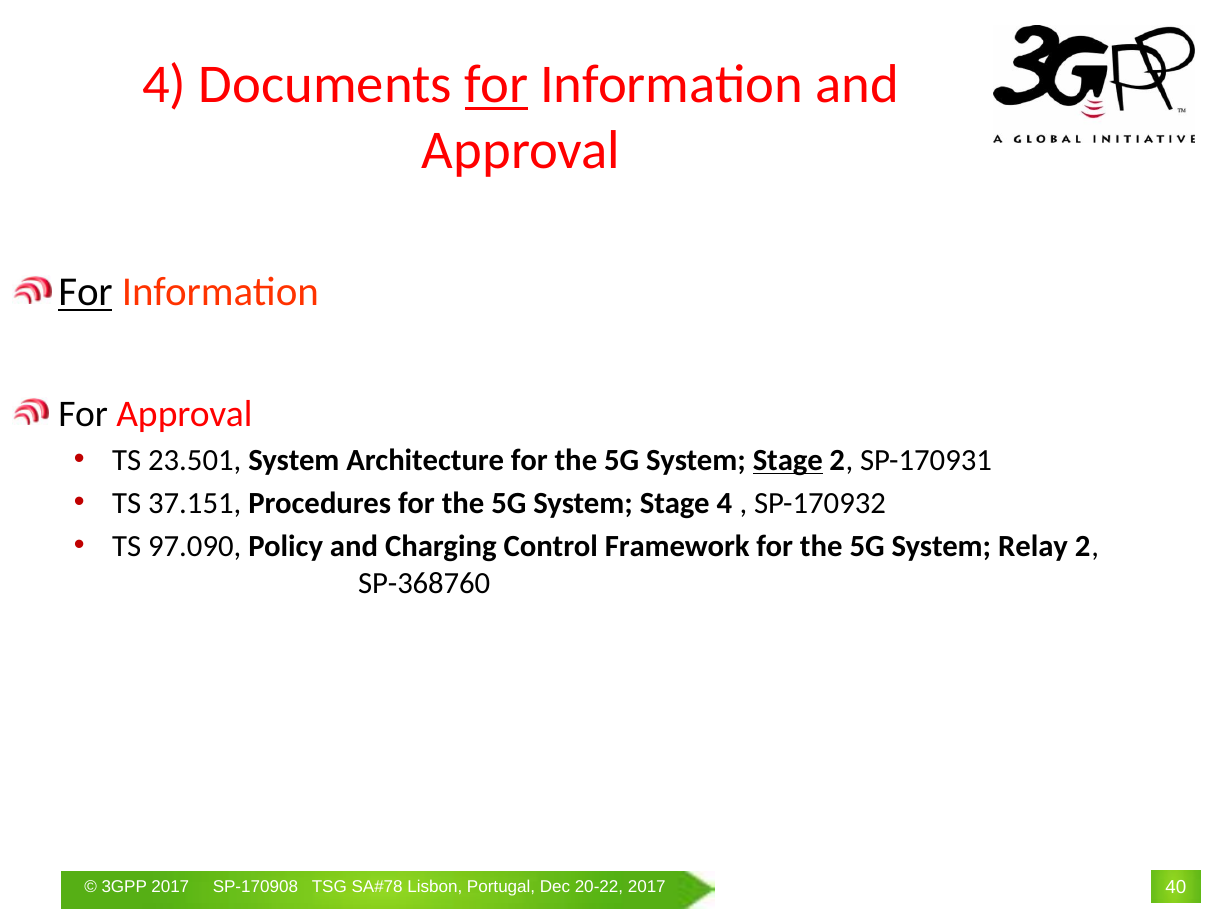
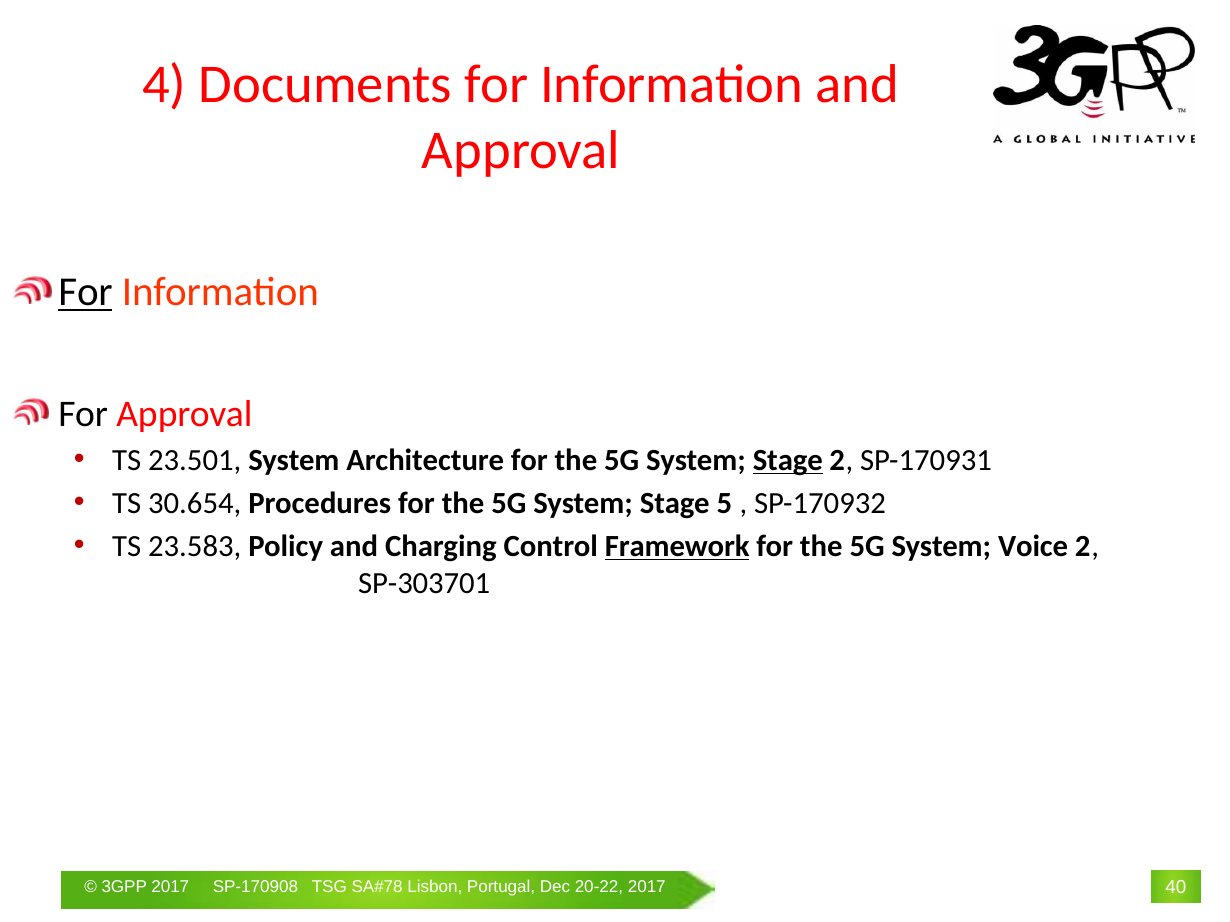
for underline: present -> none (496, 85)
37.151: 37.151 -> 30.654 (195, 504)
Stage 4: 4 -> 5 (724, 504)
97.090: 97.090 -> 23.583 (195, 547)
Framework underline: none -> present (677, 547)
Relay: Relay -> Voice (1033, 547)
SP-368760: SP-368760 -> SP-303701 (424, 584)
